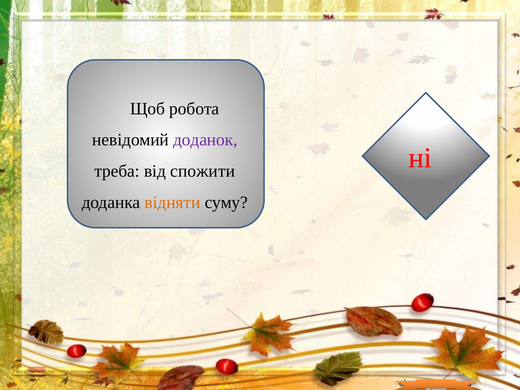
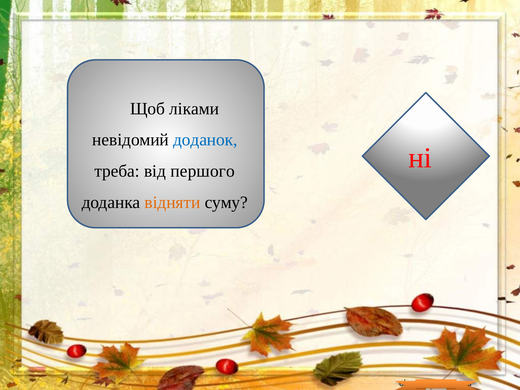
робота: робота -> ліками (194, 109)
доданок colour: purple -> blue (205, 140)
спожити: спожити -> першого (203, 171)
